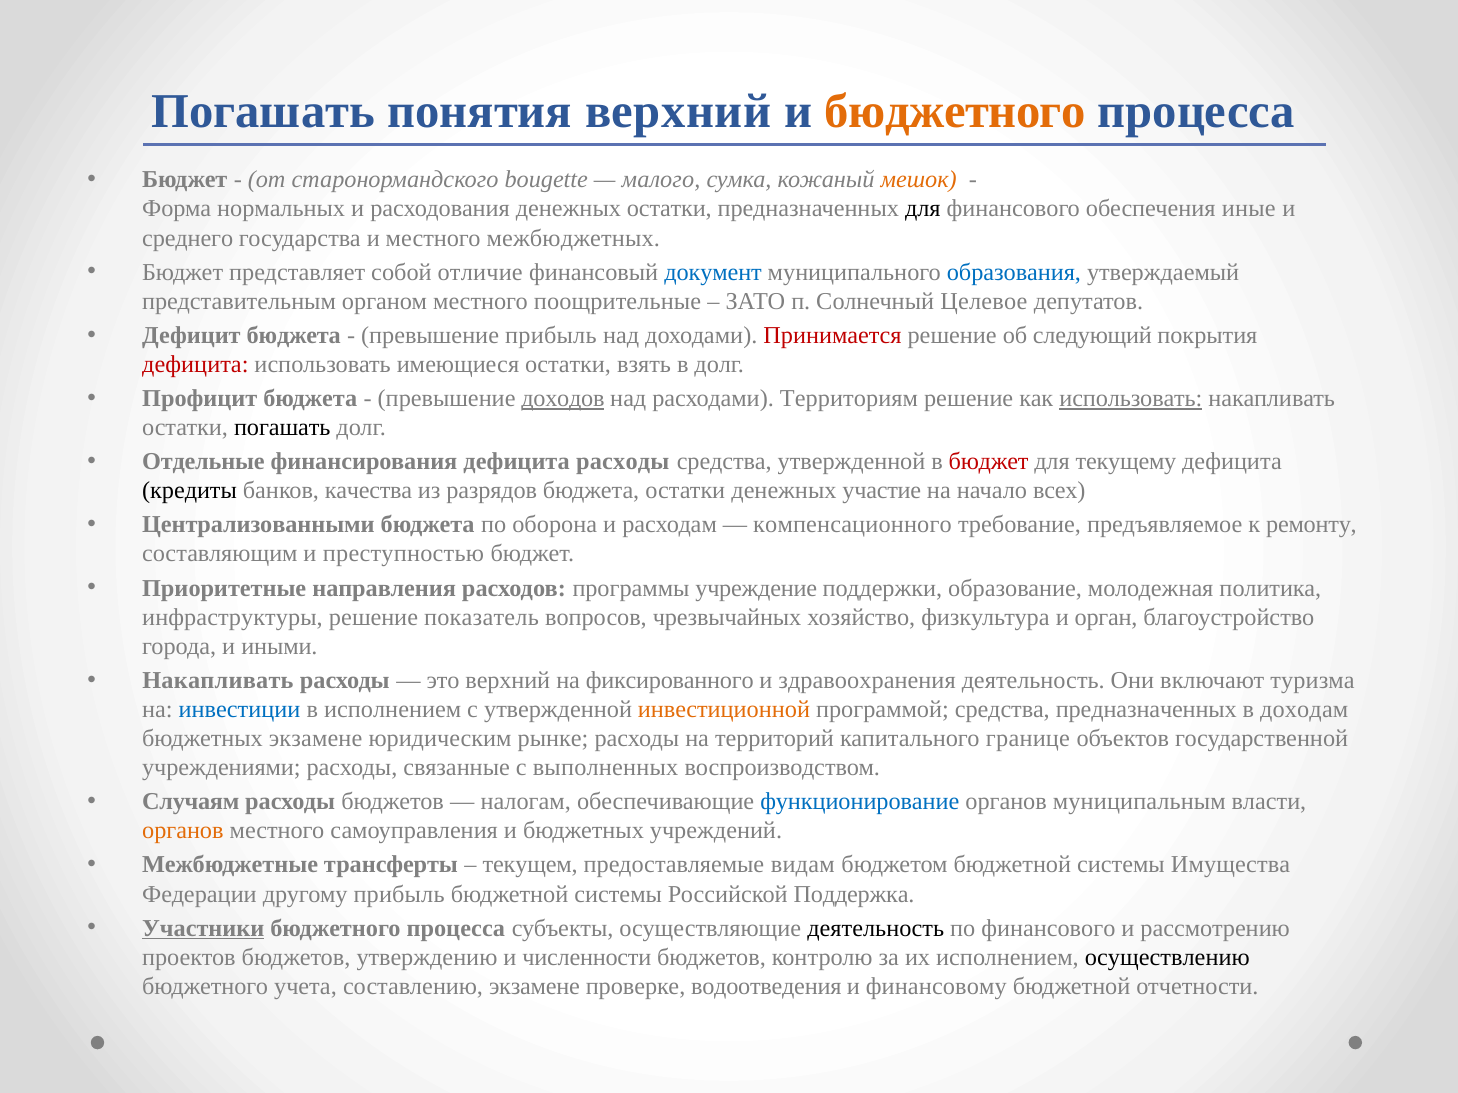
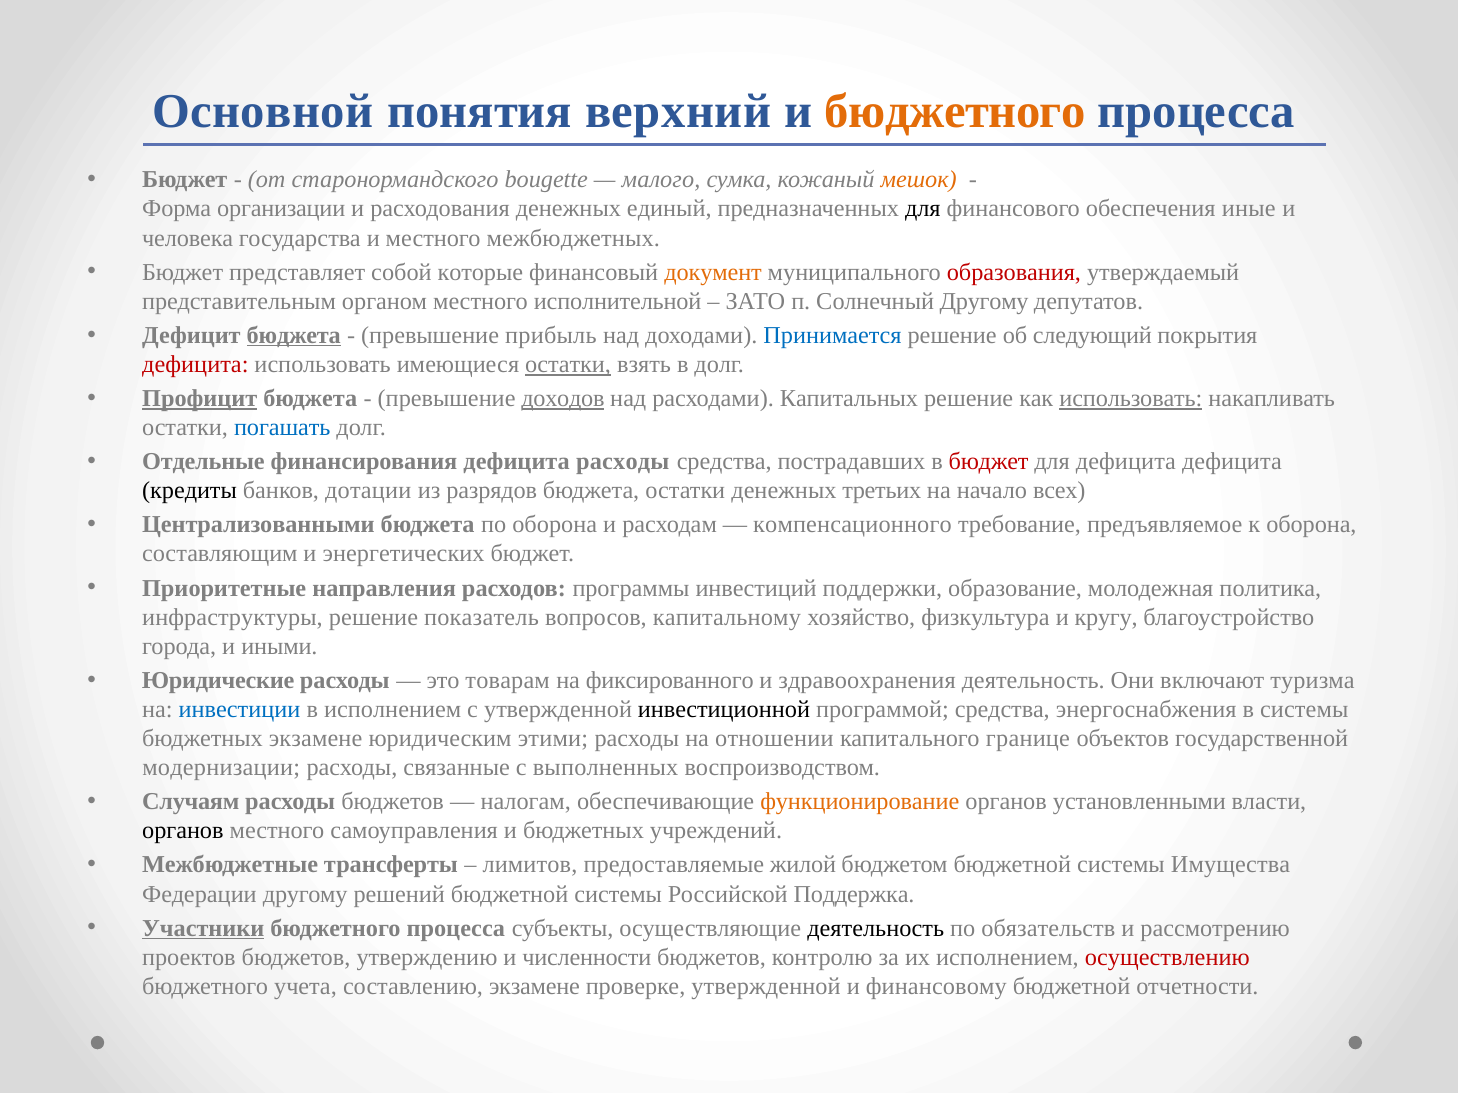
Погашать: Погашать -> Основной (263, 112)
нормальных: нормальных -> организации (281, 209)
денежных остатки: остатки -> единый (669, 209)
среднего: среднего -> человека (188, 238)
отличие: отличие -> которые (480, 272)
документ colour: blue -> orange (713, 272)
образования colour: blue -> red (1014, 272)
поощрительные: поощрительные -> исполнительной (618, 301)
Солнечный Целевое: Целевое -> Другому (984, 301)
бюджета underline: none -> present (294, 335)
Принимается colour: red -> blue (832, 335)
остатки underline: none -> present (568, 365)
Профицит underline: none -> present (200, 399)
Территориям: Территориям -> Капитальных (849, 399)
погашать colour: black -> blue (282, 428)
средства утвержденной: утвержденной -> пострадавших (851, 462)
для текущему: текущему -> дефицита (1126, 462)
качества: качества -> дотации (368, 491)
участие: участие -> третьих (882, 491)
к ремонту: ремонту -> оборона (1311, 525)
преступностью: преступностью -> энергетических (404, 554)
учреждение: учреждение -> инвестиций (756, 588)
чрезвычайных: чрезвычайных -> капитальному (727, 617)
орган: орган -> кругу (1106, 617)
Накапливать: Накапливать -> Юридические (218, 681)
это верхний: верхний -> товарам (508, 681)
инвестиционной colour: orange -> black (724, 710)
средства предназначенных: предназначенных -> энергоснабжения (1146, 710)
в доходам: доходам -> системы (1304, 710)
рынке: рынке -> этими (553, 739)
территорий: территорий -> отношении (774, 739)
учреждениями: учреждениями -> модернизации (221, 768)
функционирование colour: blue -> orange (860, 802)
муниципальным: муниципальным -> установленными (1139, 802)
органов colour: orange -> black (183, 831)
текущем: текущем -> лимитов (530, 865)
видам: видам -> жилой (803, 865)
другому прибыль: прибыль -> решений (399, 895)
по финансового: финансового -> обязательств (1048, 929)
осуществлению colour: black -> red (1167, 958)
проверке водоотведения: водоотведения -> утвержденной (766, 987)
